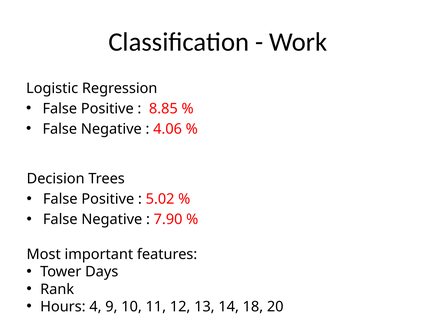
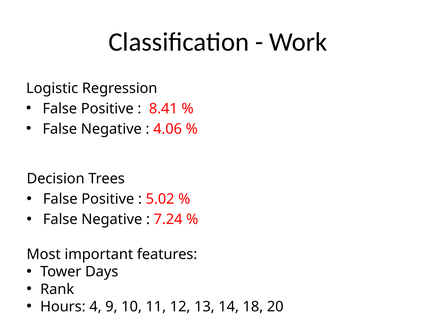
8.85: 8.85 -> 8.41 (163, 109)
7.90: 7.90 -> 7.24 (168, 220)
